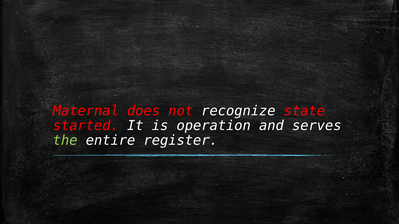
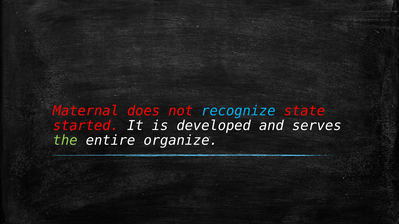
recognize colour: white -> light blue (238, 111)
operation: operation -> developed (214, 126)
register: register -> organize (181, 141)
